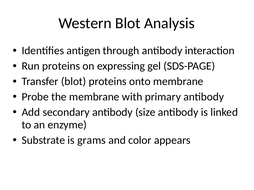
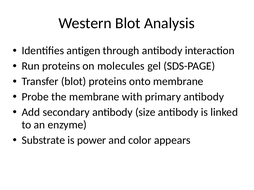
expressing: expressing -> molecules (121, 66)
grams: grams -> power (92, 141)
